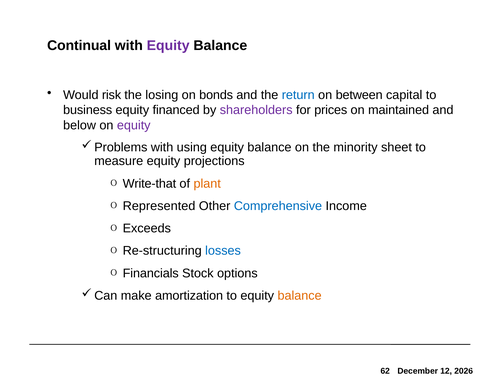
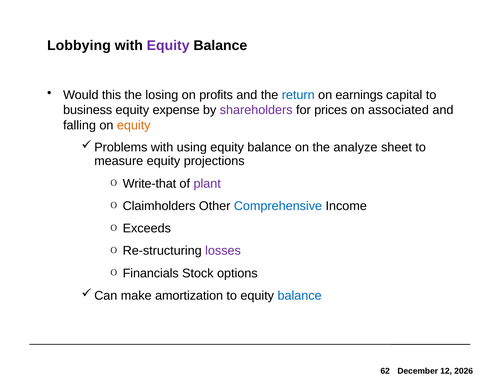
Continual: Continual -> Lobbying (79, 46)
risk: risk -> this (112, 95)
bonds: bonds -> profits (216, 95)
between: between -> earnings (359, 95)
financed: financed -> expense (176, 110)
maintained: maintained -> associated (399, 110)
below: below -> falling (80, 125)
equity colour: purple -> orange (134, 125)
minority: minority -> analyze (355, 147)
plant colour: orange -> purple (207, 184)
Represented: Represented -> Claimholders (159, 206)
losses colour: blue -> purple (223, 251)
balance colour: orange -> blue (300, 296)
